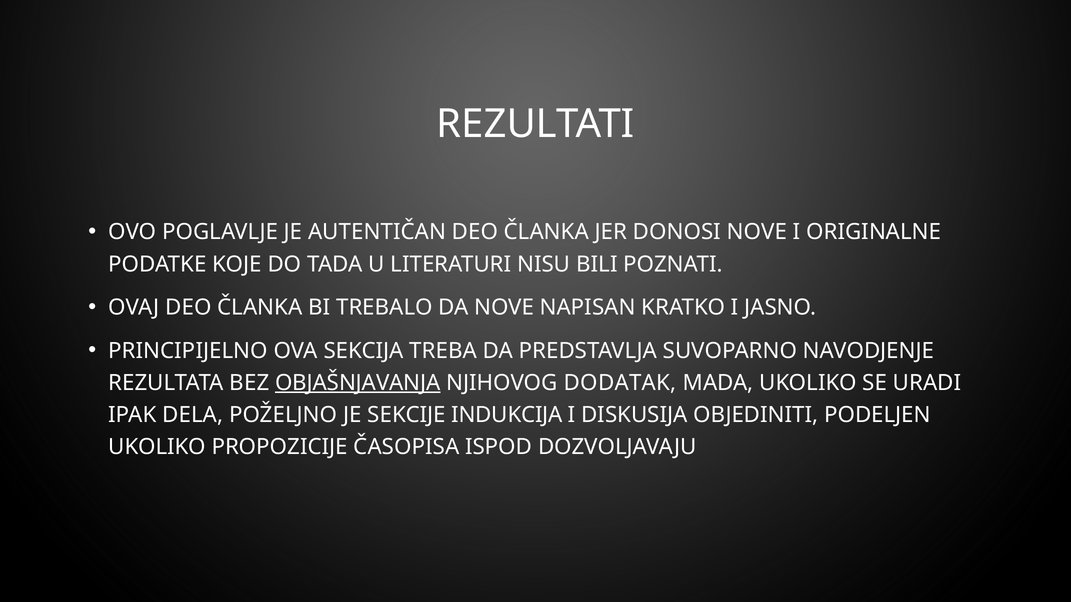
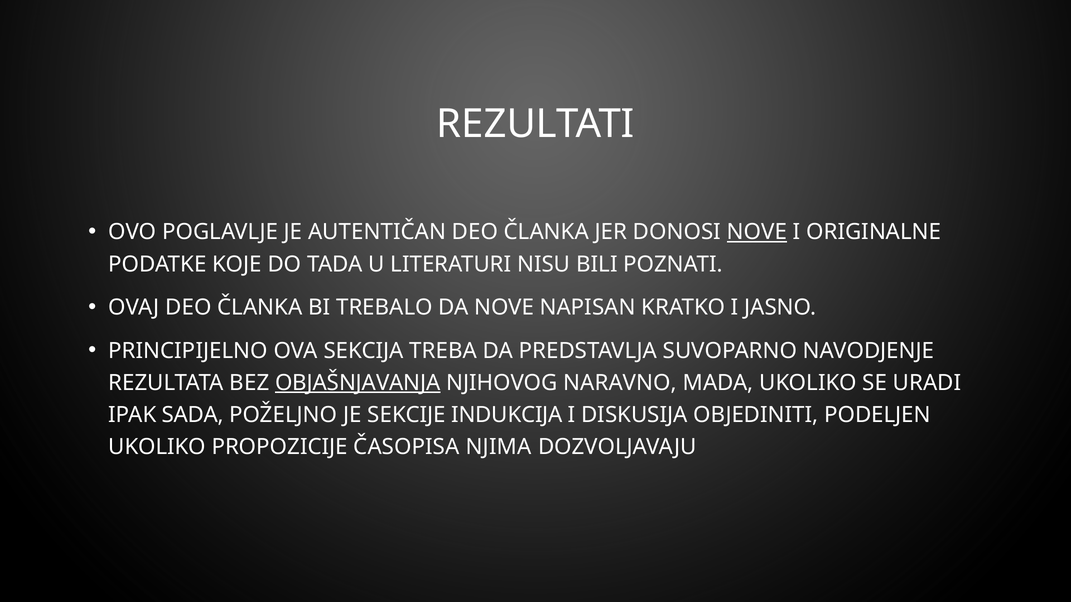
NOVE underline: none -> present (757, 232)
DODATAK: DODATAK -> NARAVNO (620, 383)
DELA: DELA -> SADA (193, 415)
ISPOD: ISPOD -> NJIMA (499, 447)
